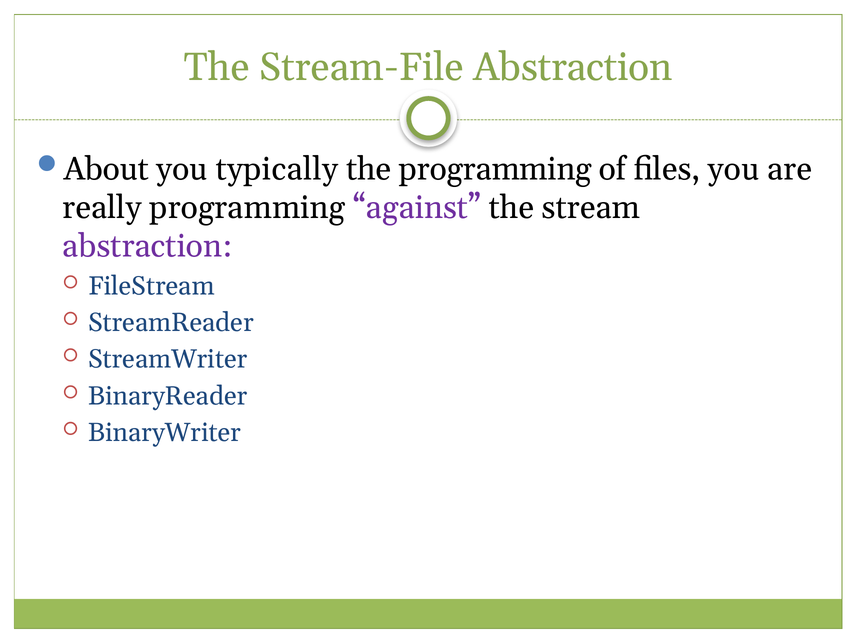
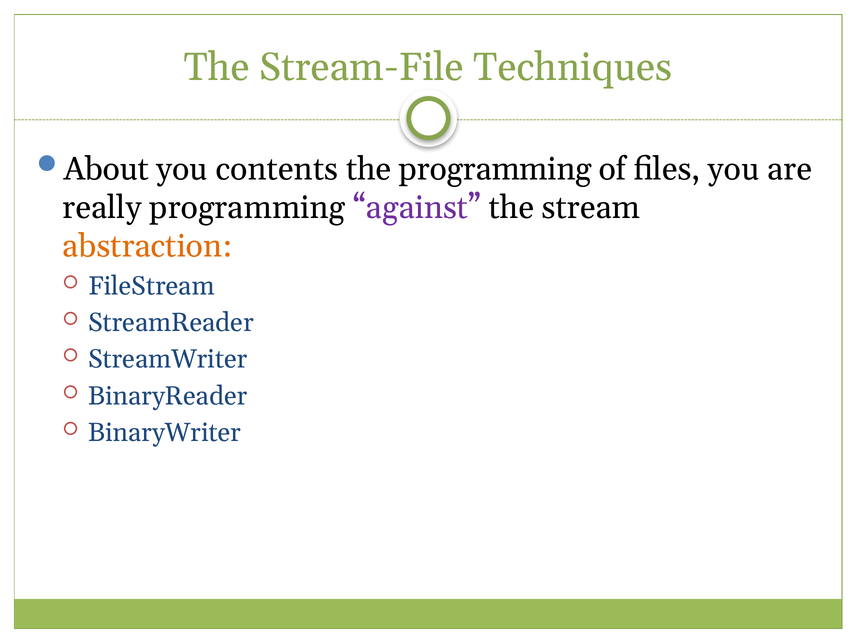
Stream-File Abstraction: Abstraction -> Techniques (573, 67)
typically: typically -> contents (277, 169)
abstraction colour: purple -> orange (147, 246)
